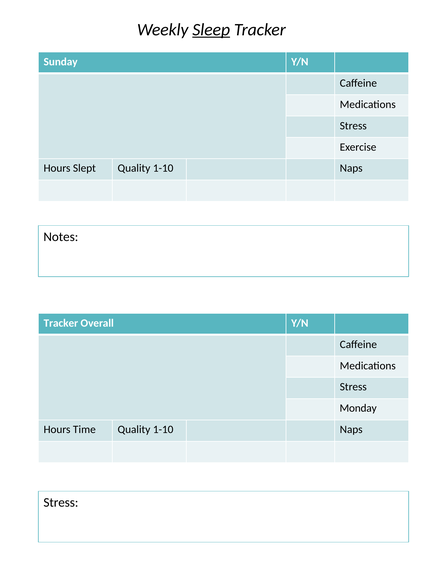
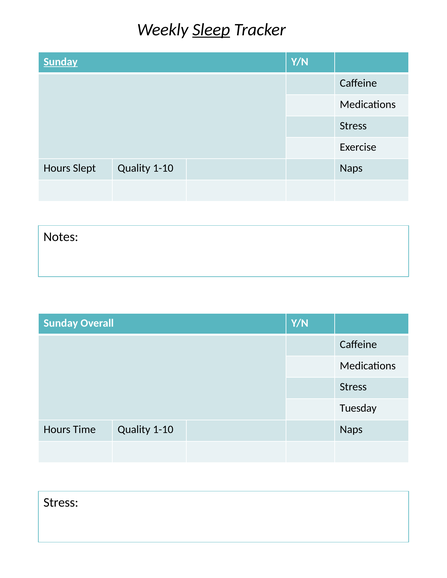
Sunday underline: none -> present (61, 62)
Tracker: Tracker -> Sunday (61, 323)
Monday: Monday -> Tuesday (358, 409)
